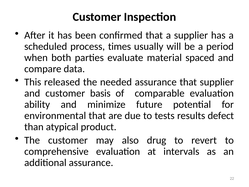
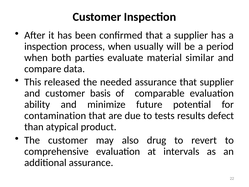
scheduled: scheduled -> inspection (46, 46)
process times: times -> when (120, 46)
spaced: spaced -> similar (200, 58)
environmental: environmental -> contamination (55, 116)
